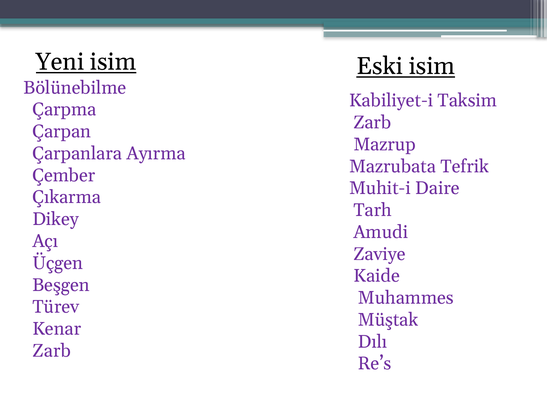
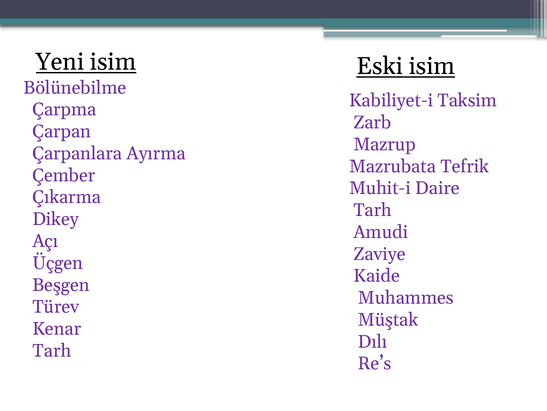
Zarb: Zarb -> Tarh (52, 350)
